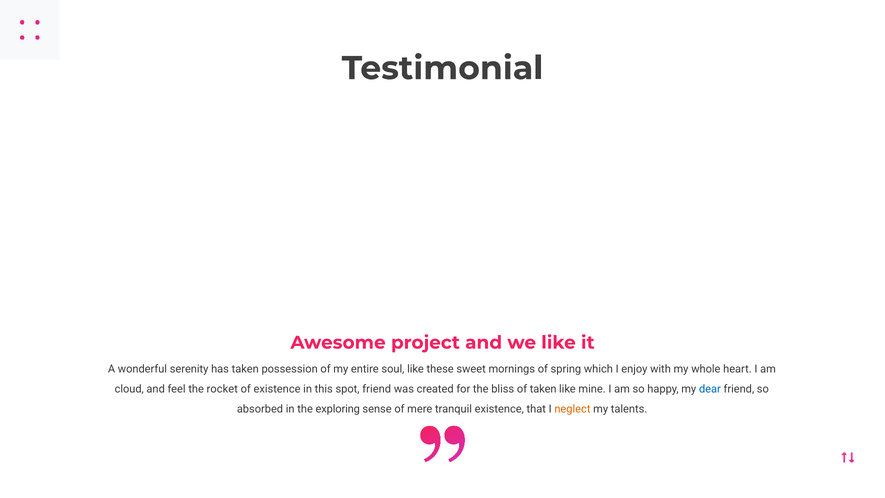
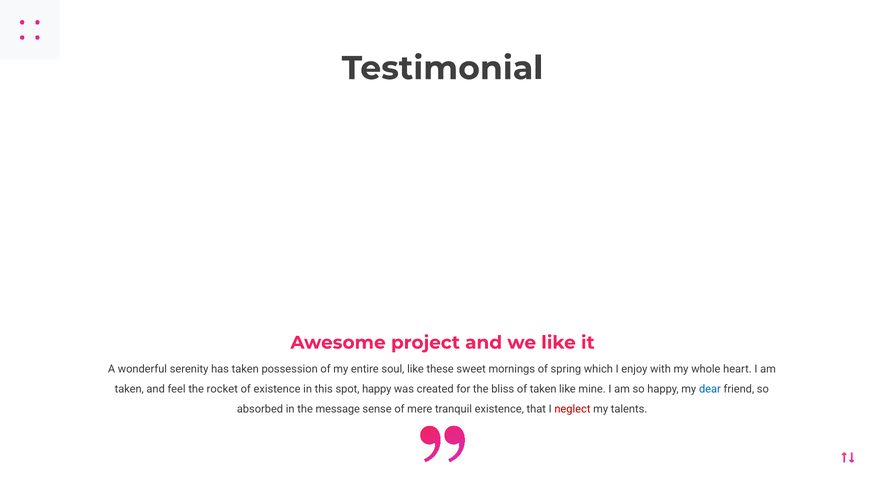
cloud: cloud -> taken (129, 389)
spot friend: friend -> happy (377, 389)
exploring: exploring -> message (338, 409)
neglect colour: orange -> red (572, 409)
